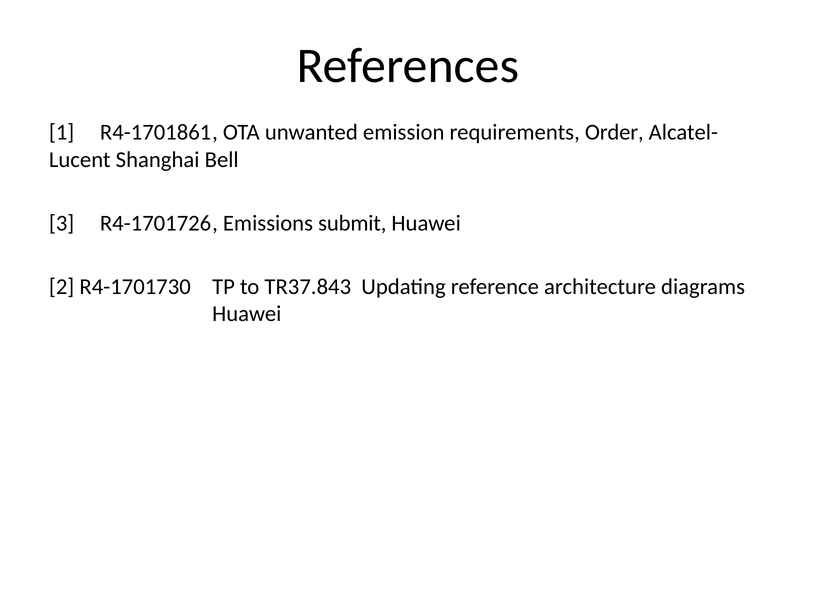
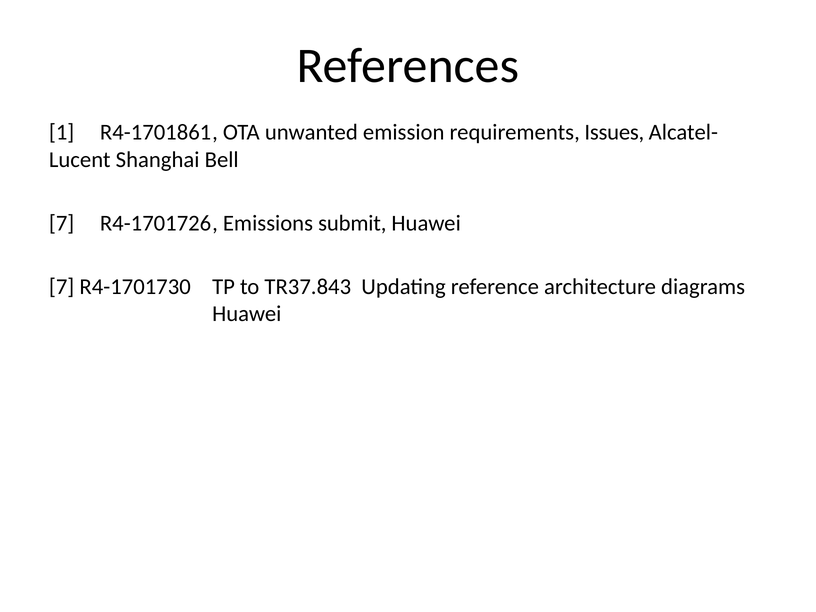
Order: Order -> Issues (614, 132)
3: 3 -> 7 (62, 223)
2: 2 -> 7 (62, 287)
